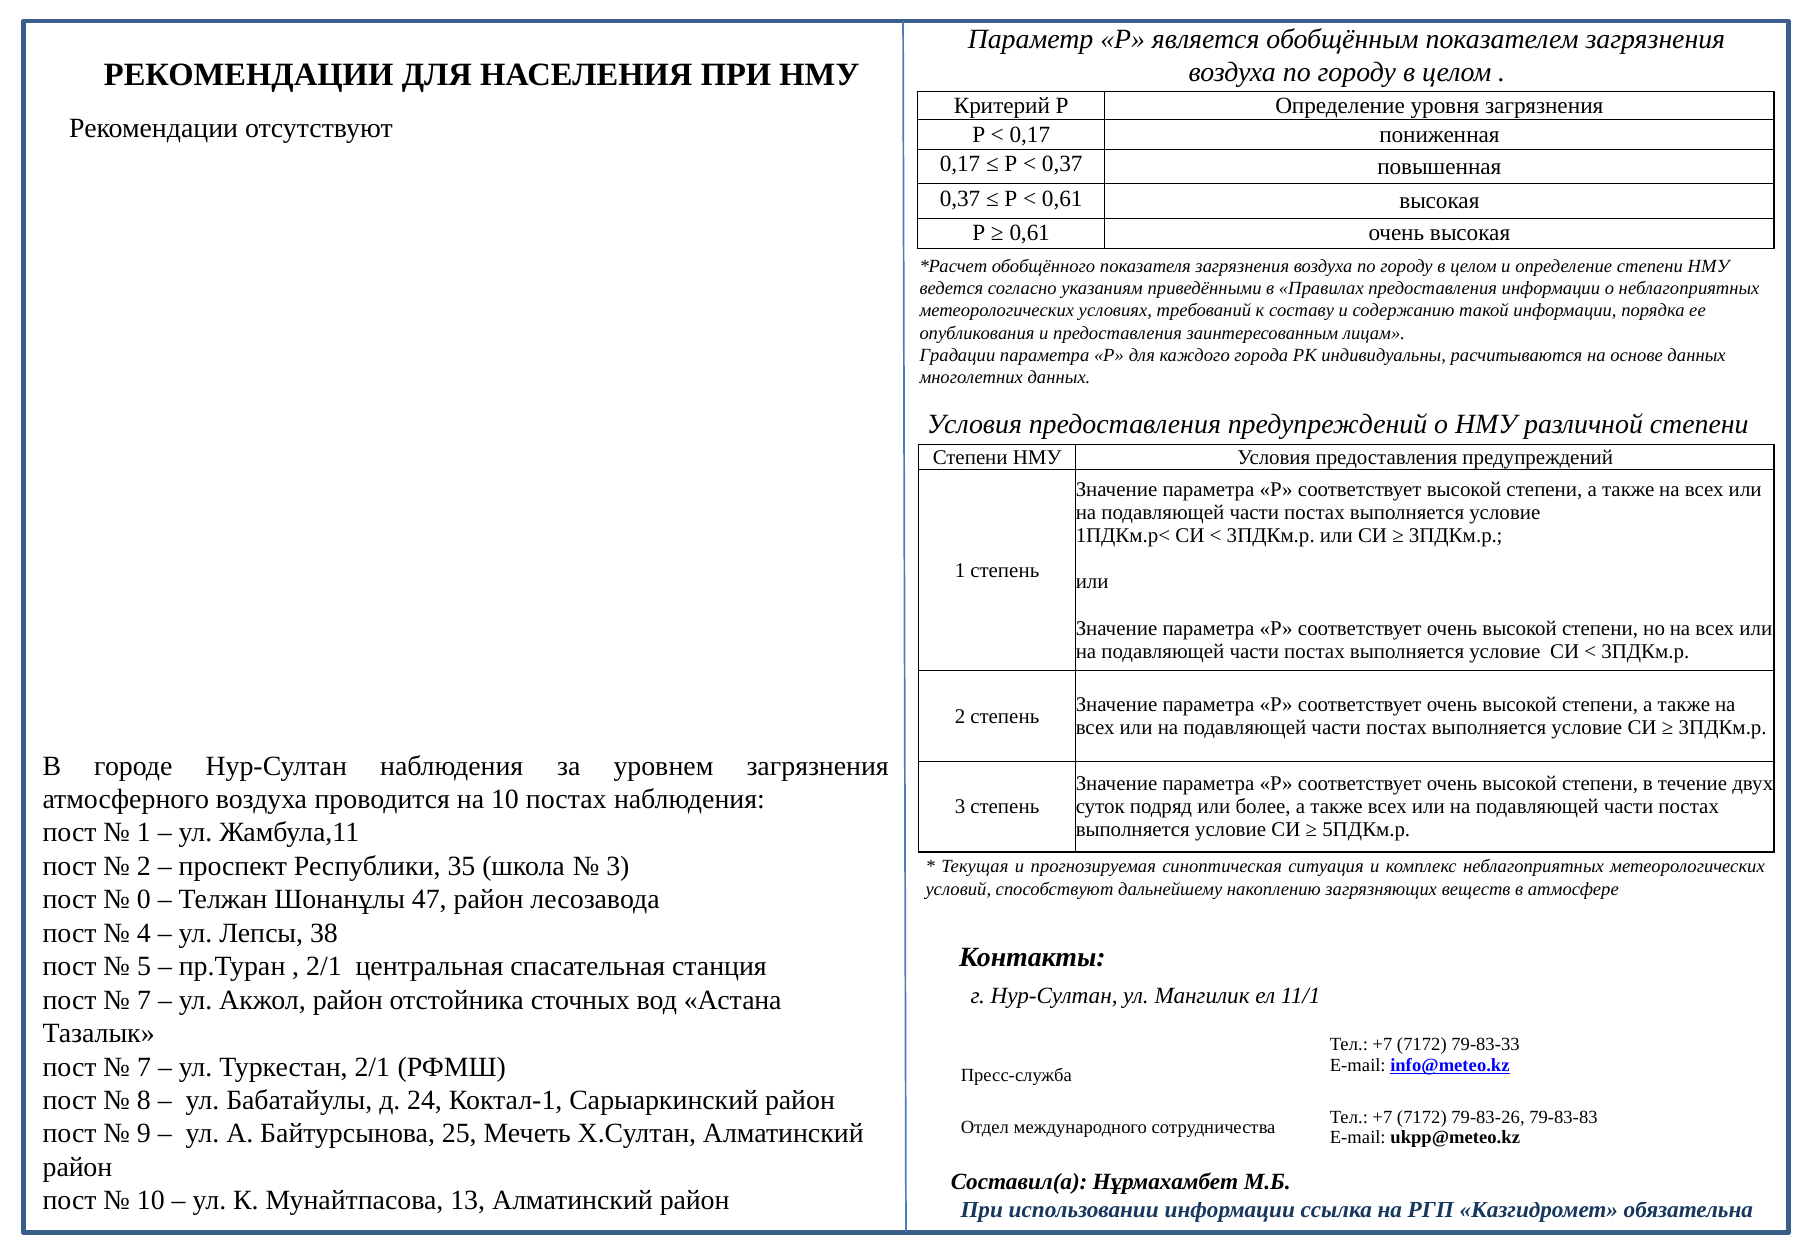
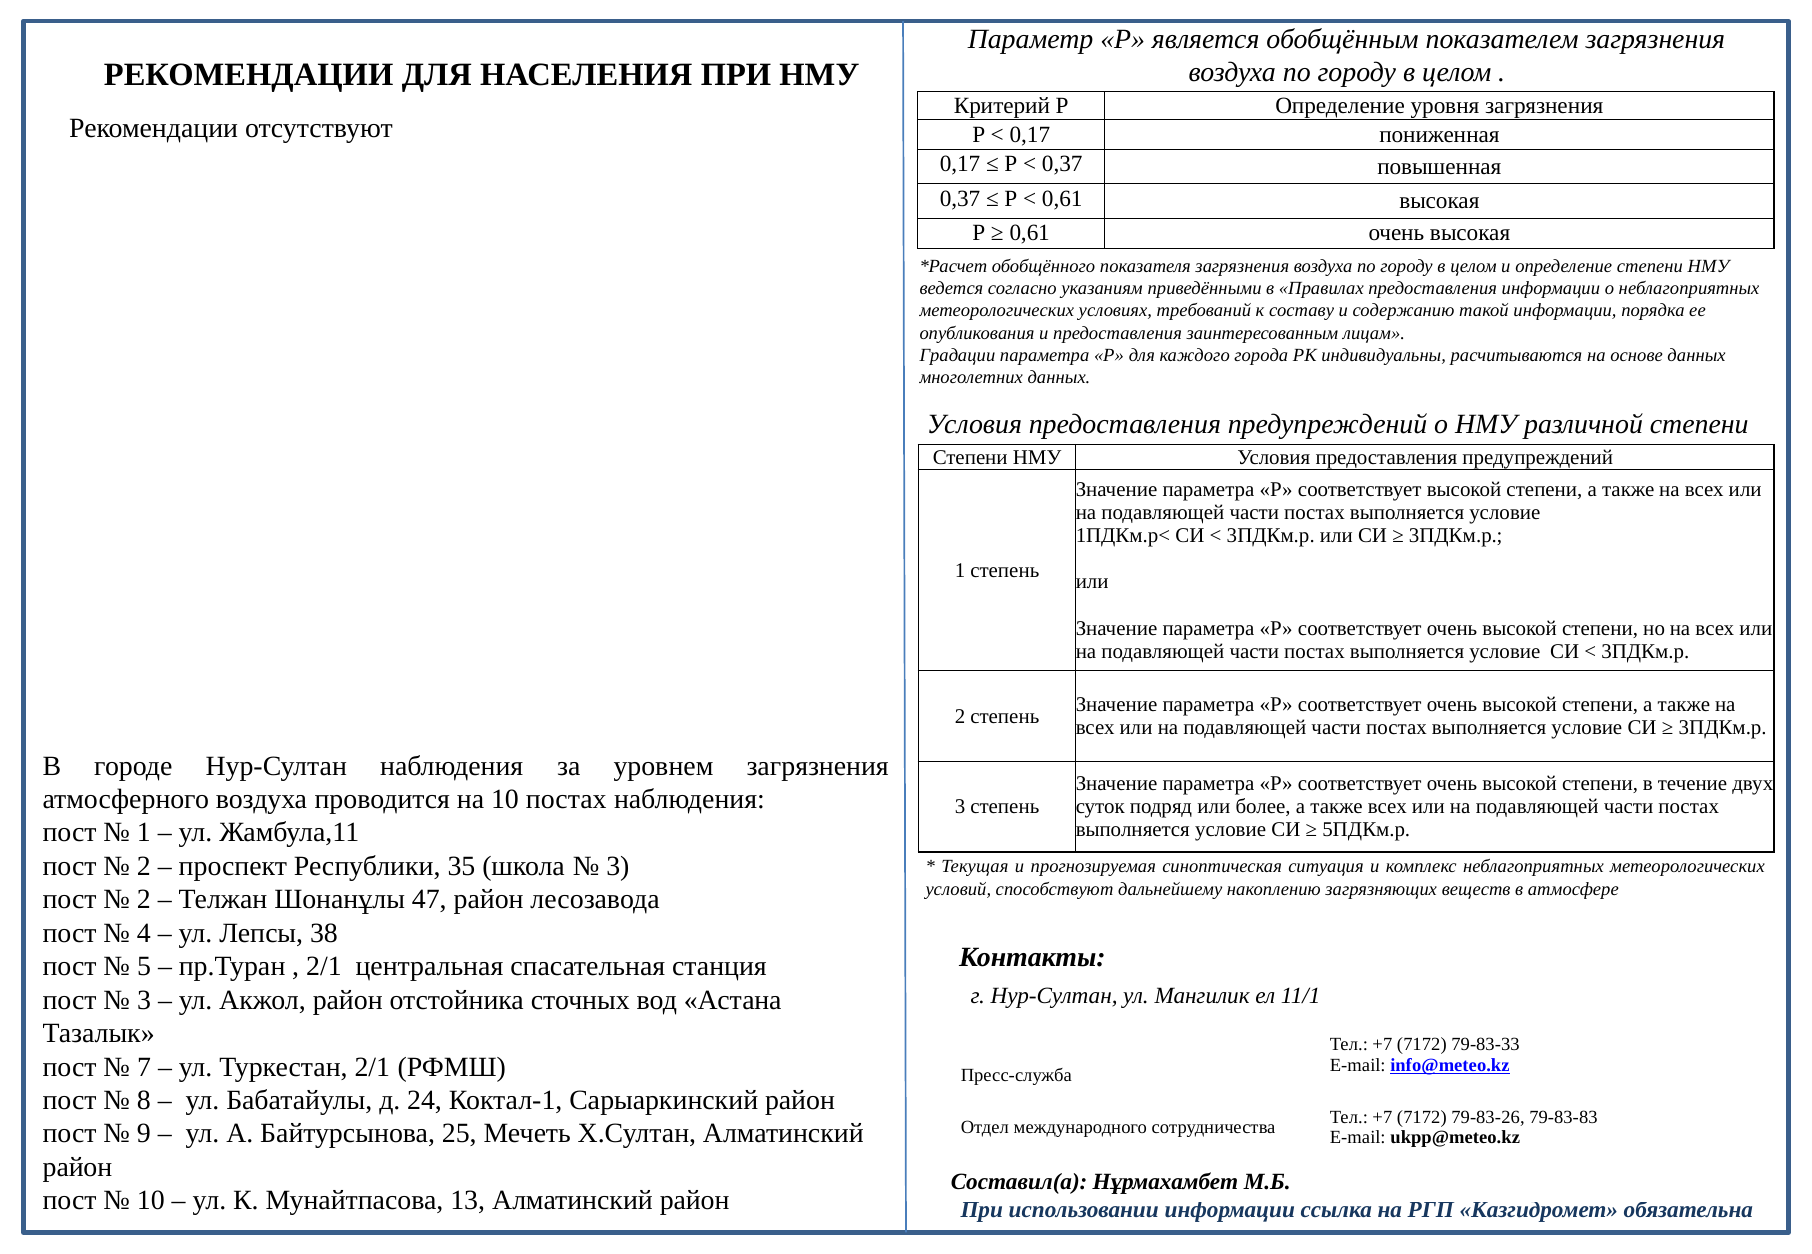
0: 0 -> 2 (144, 900)
7: 7 -> 3 (144, 1000)
